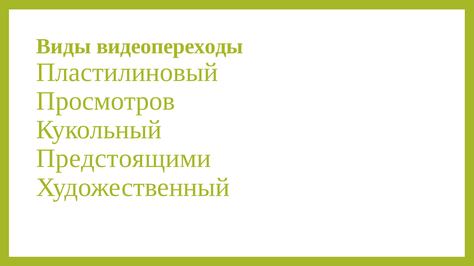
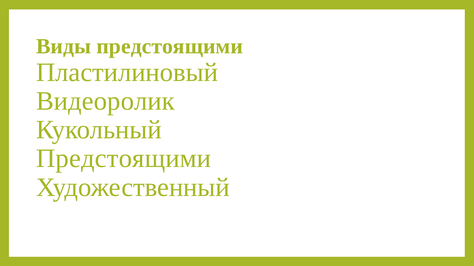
Виды видеопереходы: видеопереходы -> предстоящими (170, 46)
Просмотров: Просмотров -> Видеоролик (105, 101)
